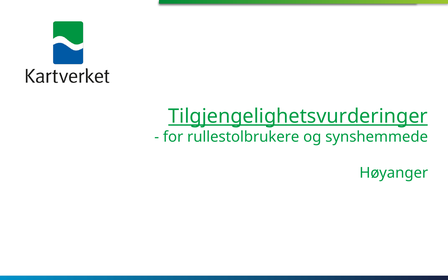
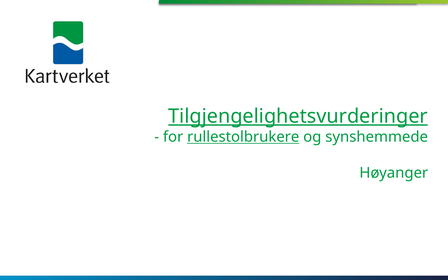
rullestolbrukere underline: none -> present (243, 137)
